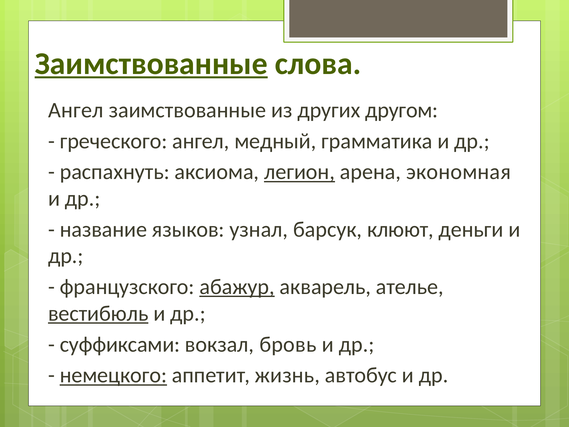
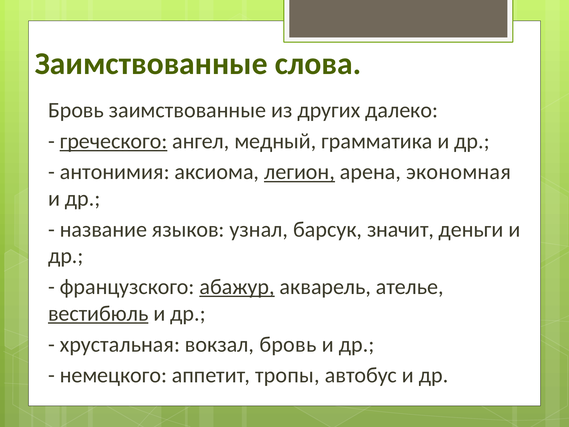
Заимствованные underline: present -> none (151, 64)
Ангел: Ангел -> Бровь (76, 110)
другом: другом -> далеко (402, 110)
греческого underline: none -> present (114, 141)
распахнуть: распахнуть -> антонимия (115, 172)
клюют: клюют -> значит (400, 229)
суффиксами: суффиксами -> хрустальная (120, 344)
немецкого underline: present -> none (113, 375)
жизнь: жизнь -> тропы (287, 375)
